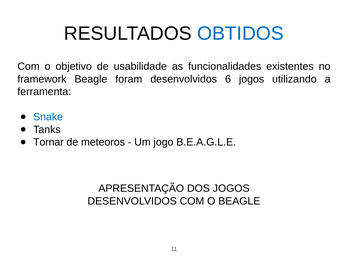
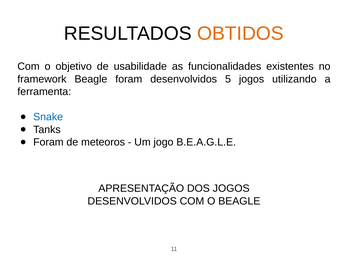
OBTIDOS colour: blue -> orange (240, 34)
6: 6 -> 5 (228, 79)
Tornar: Tornar -> Foram (48, 142)
